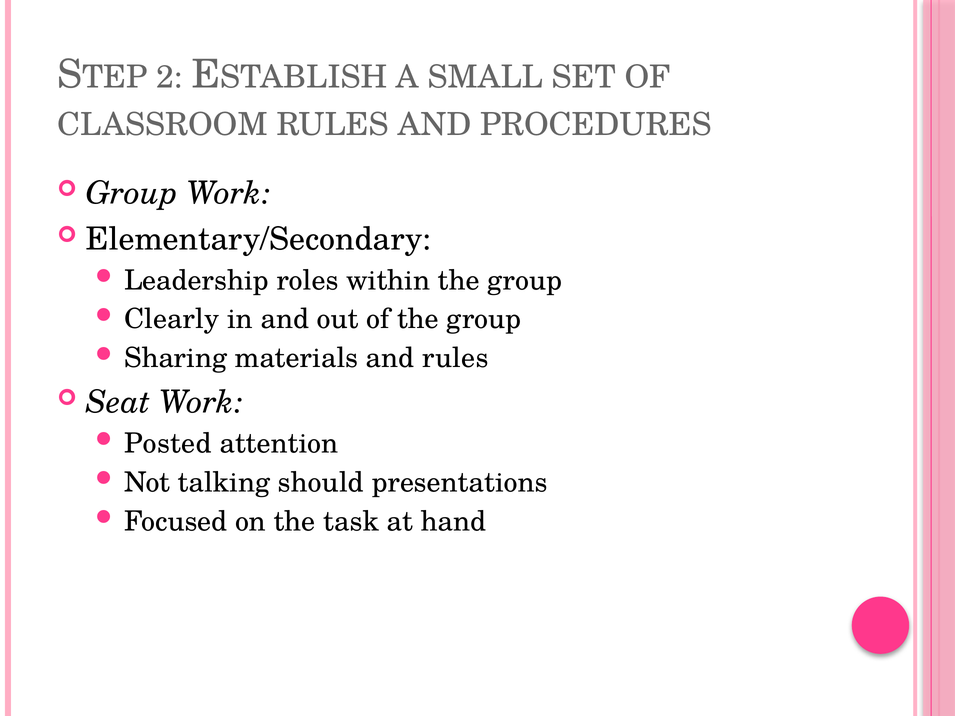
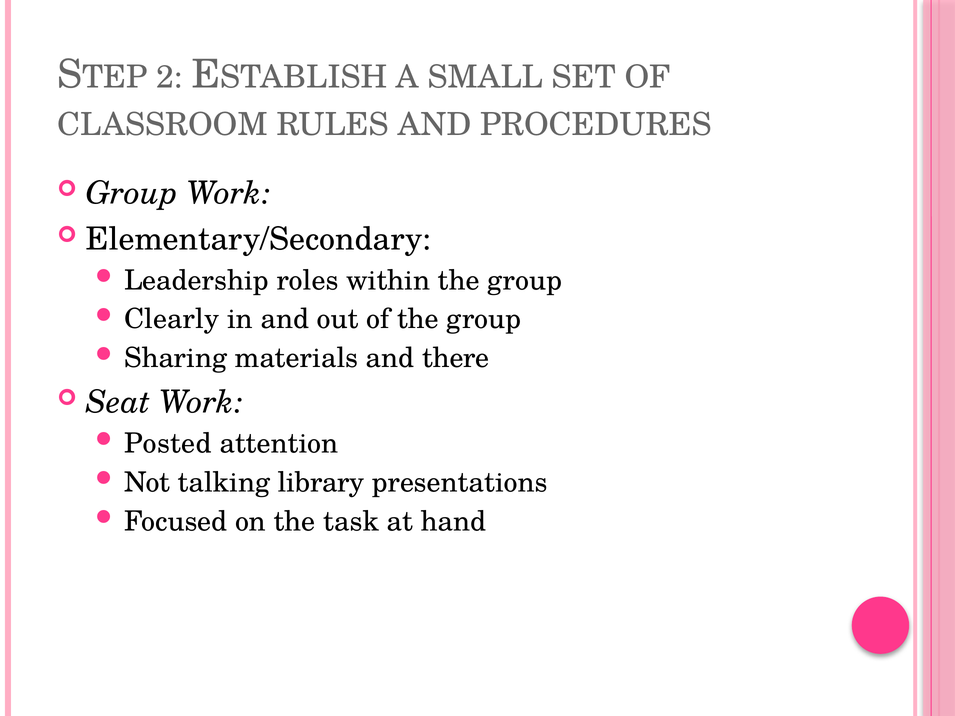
and rules: rules -> there (456, 358)
should: should -> library (321, 483)
